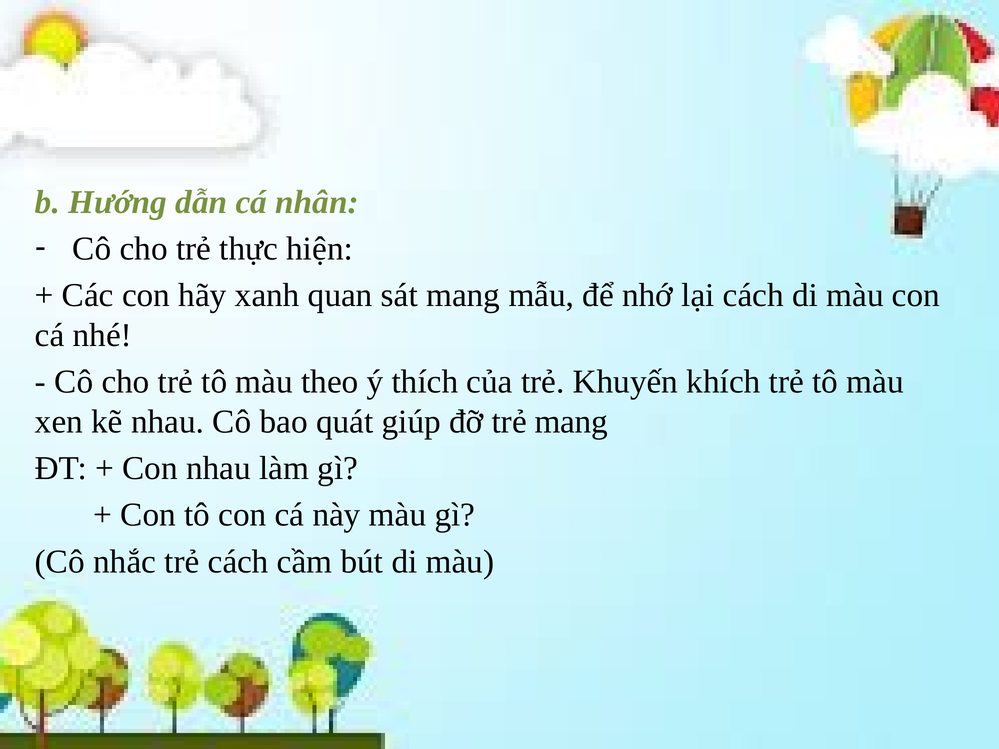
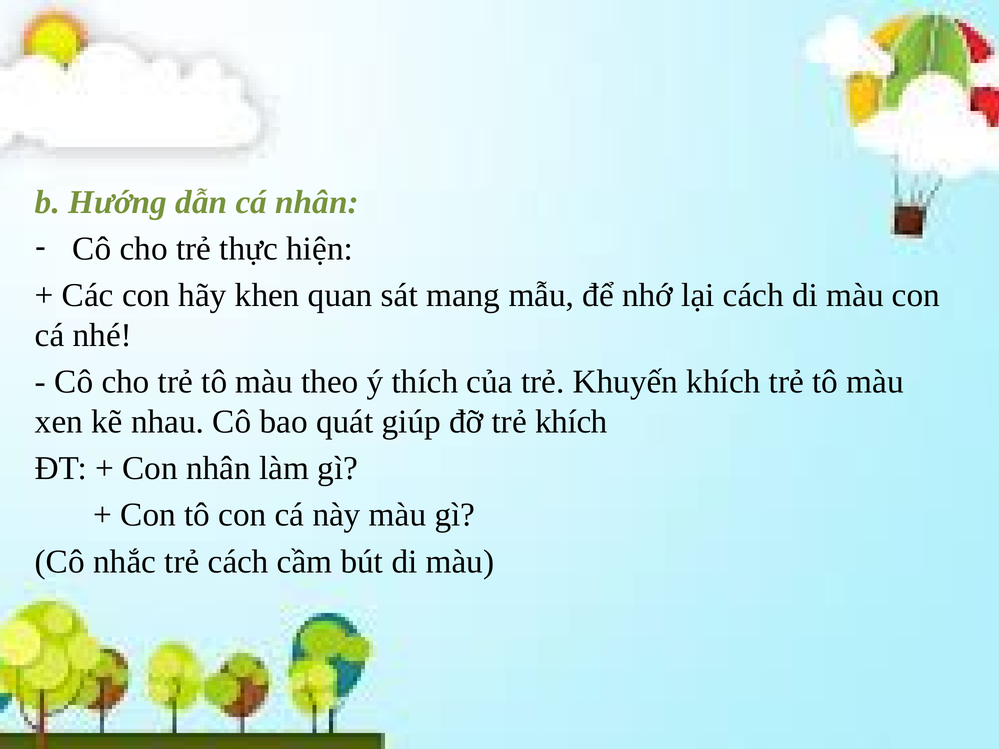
xanh: xanh -> khen (267, 295)
trẻ mang: mang -> khích (571, 422)
Con nhau: nhau -> nhân (219, 468)
